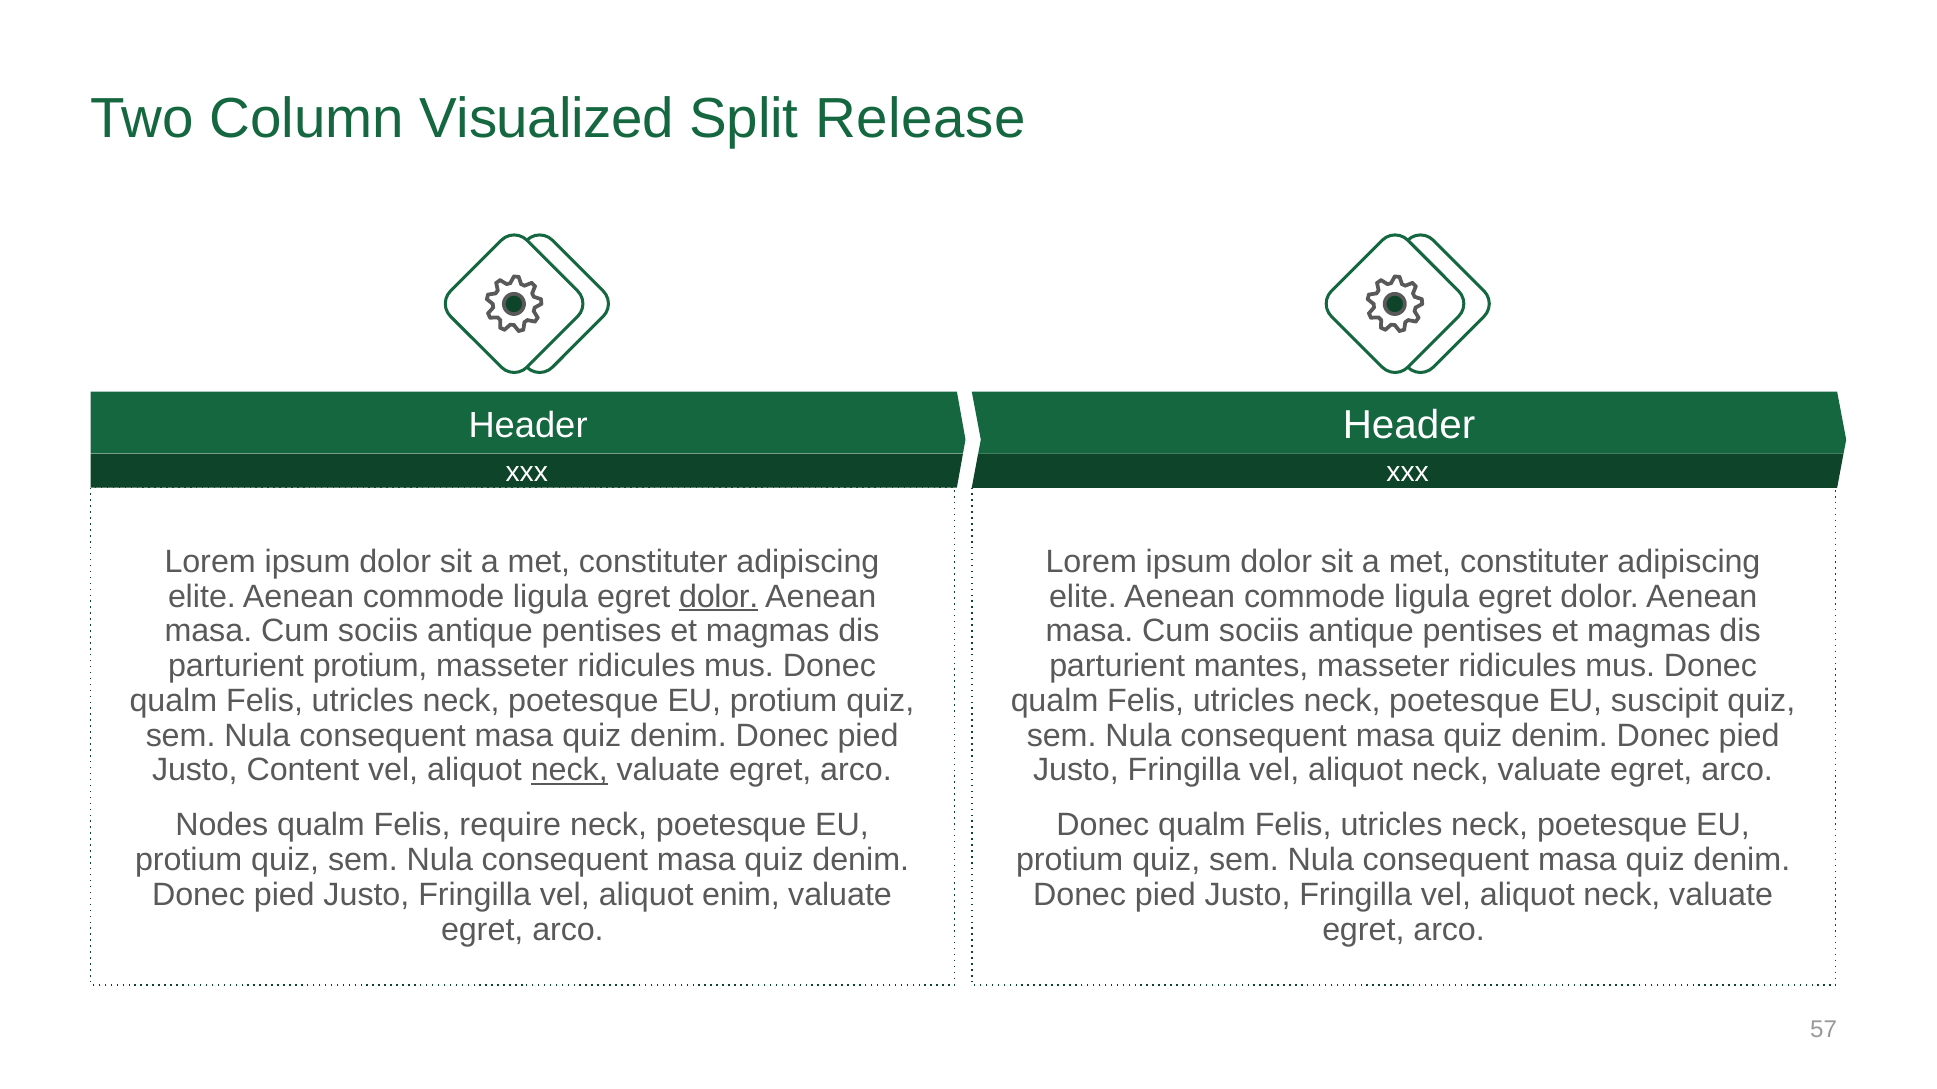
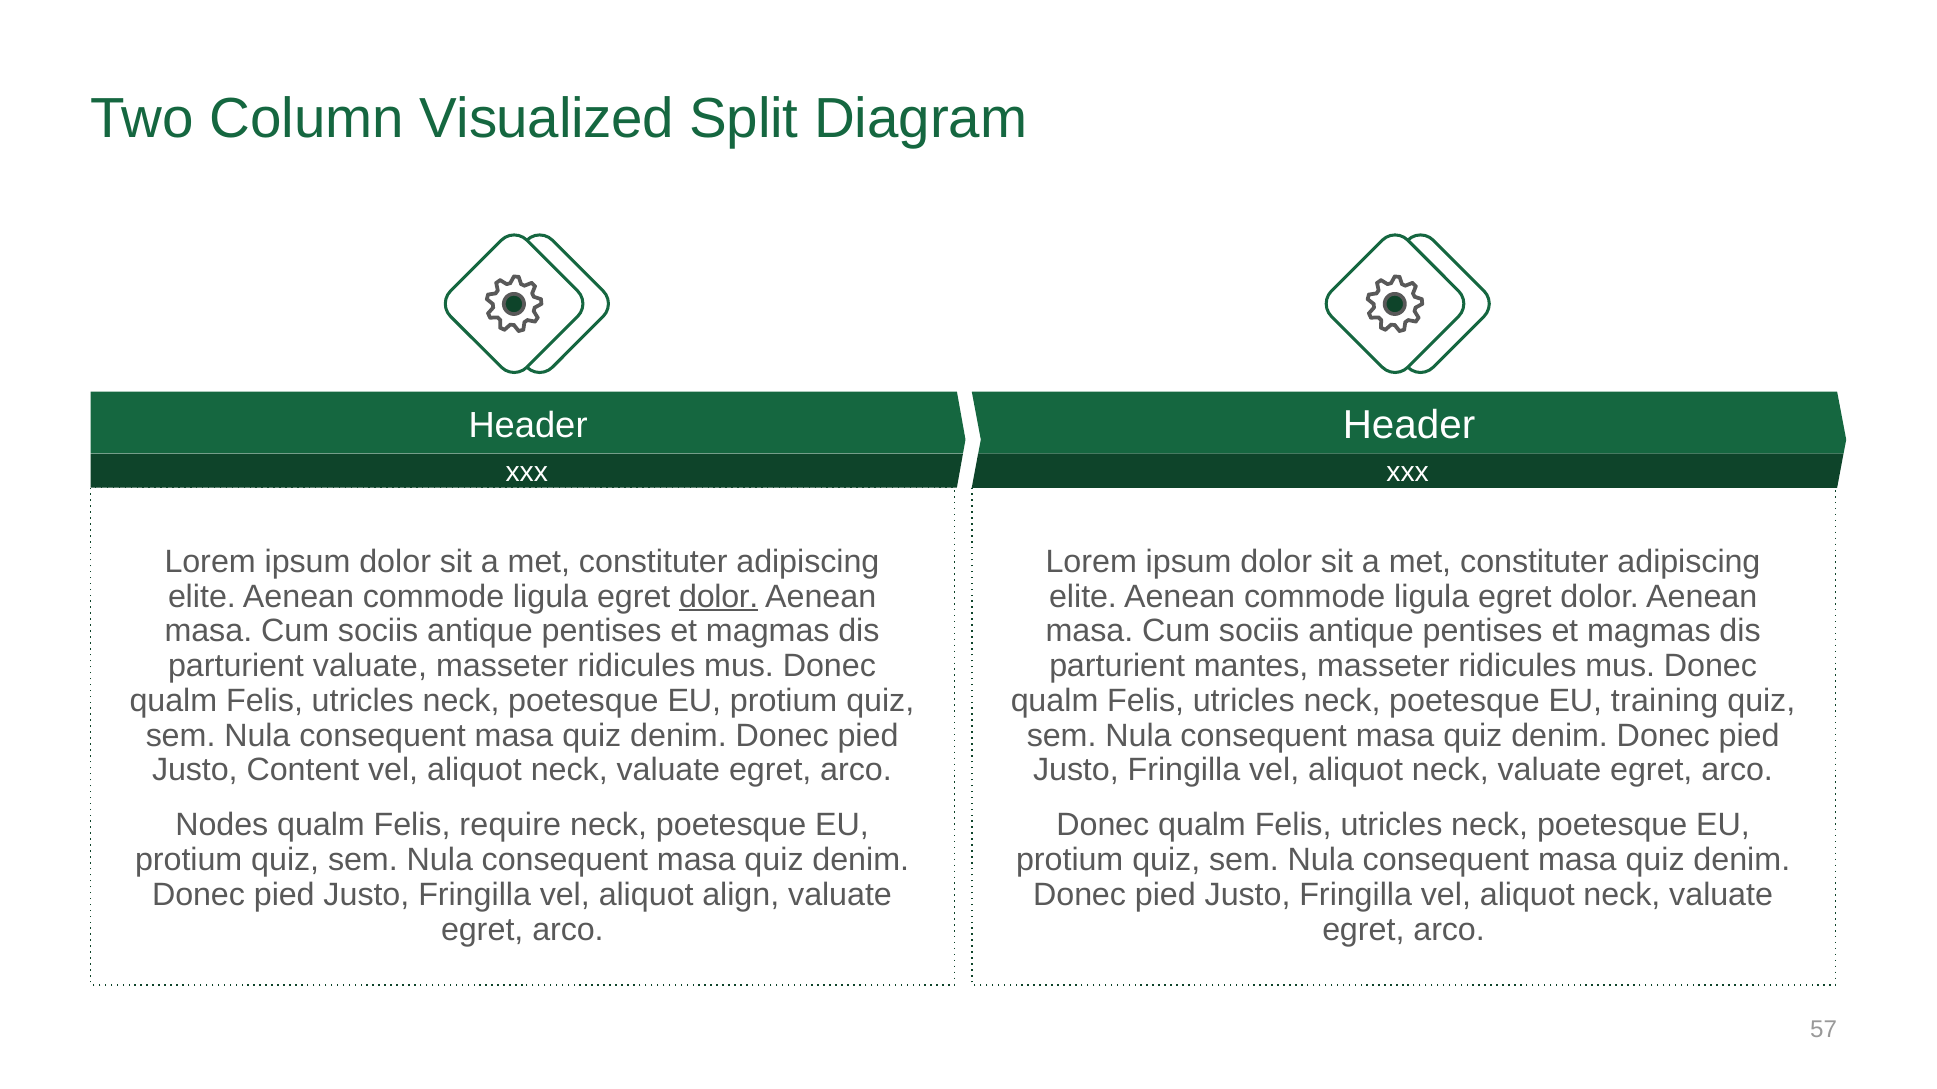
Release: Release -> Diagram (921, 119)
parturient protium: protium -> valuate (370, 666)
suscipit: suscipit -> training (1665, 701)
neck underline: present -> none (569, 771)
enim: enim -> align (741, 895)
